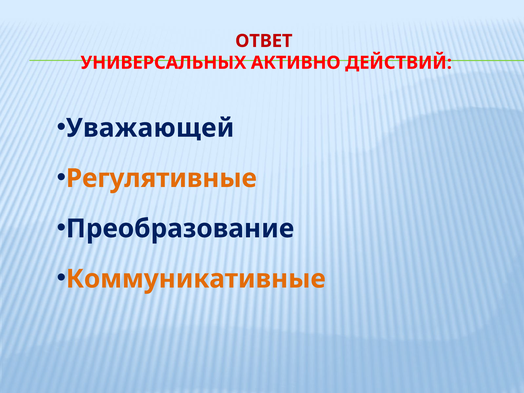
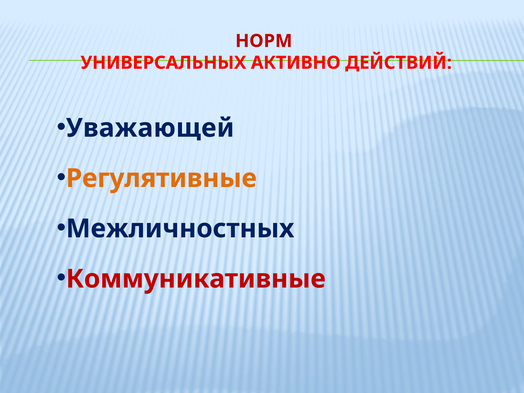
ОТВЕТ: ОТВЕТ -> НОРМ (264, 41)
Преобразование: Преобразование -> Межличностных (180, 229)
Коммуникативные colour: orange -> red (196, 279)
